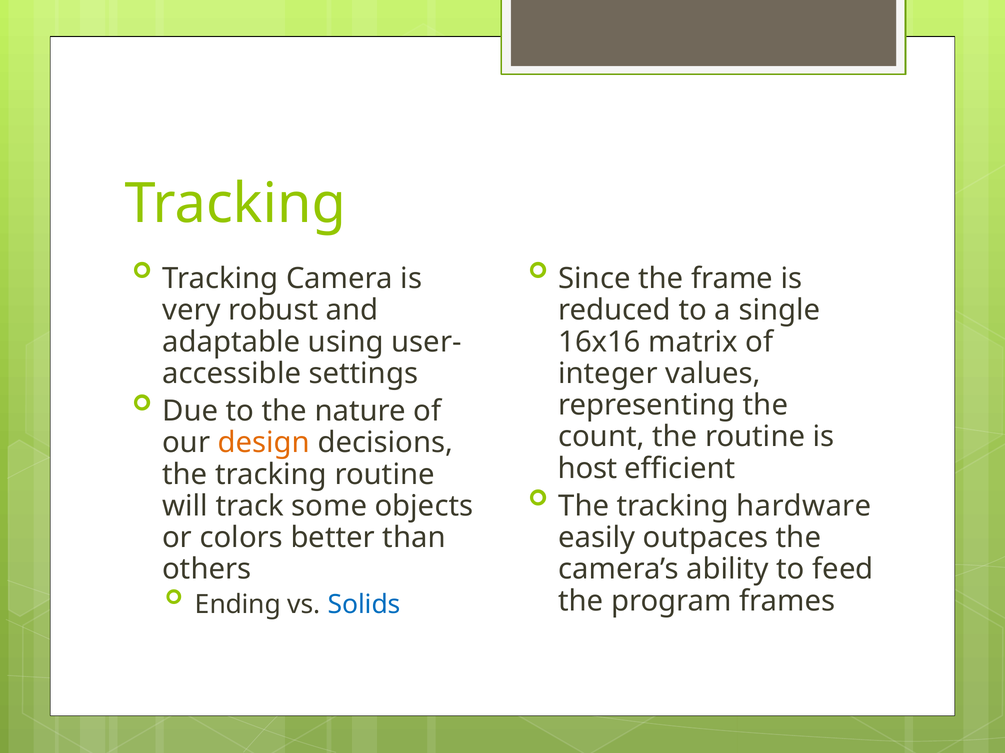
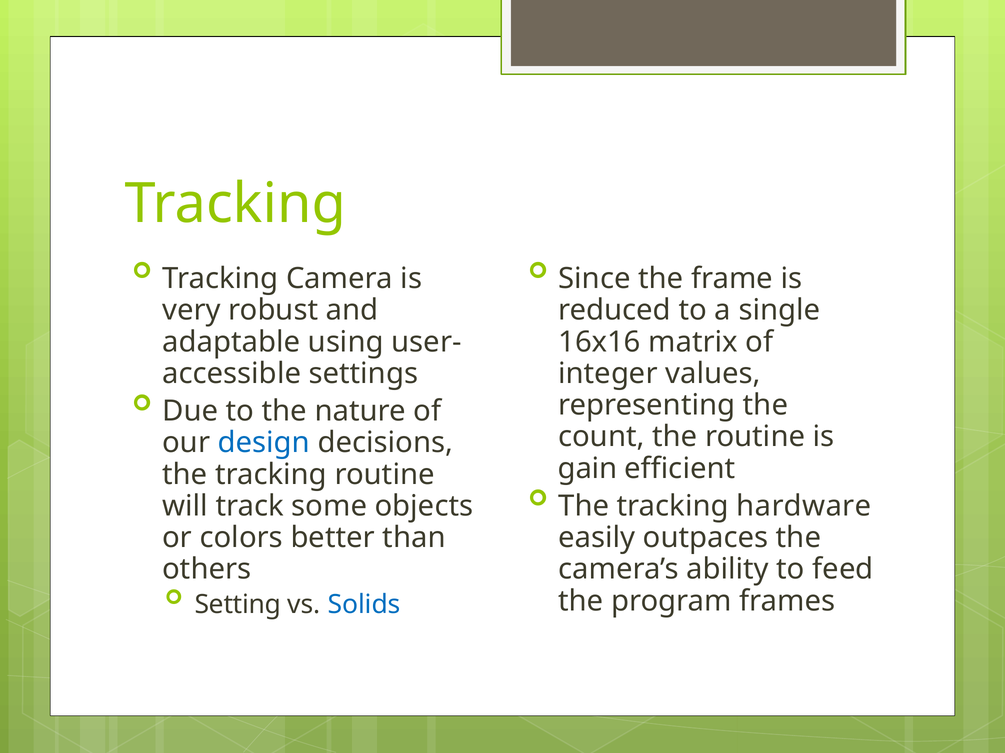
design colour: orange -> blue (264, 443)
host: host -> gain (588, 469)
Ending: Ending -> Setting (238, 605)
